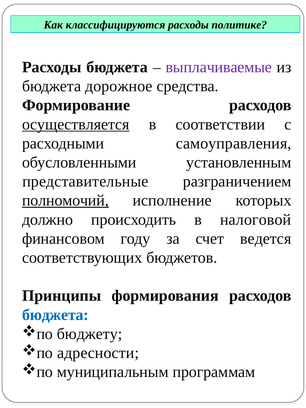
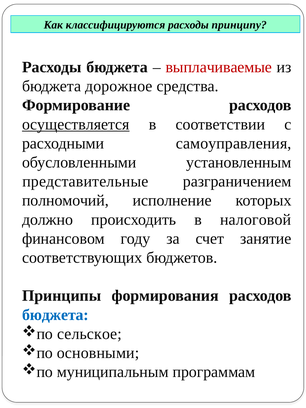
политике: политике -> принципу (239, 25)
выплачиваемые colour: purple -> red (219, 67)
полномочий underline: present -> none (65, 200)
ведется: ведется -> занятие (266, 239)
бюджету: бюджету -> сельское (89, 334)
адресности: адресности -> основными (98, 353)
